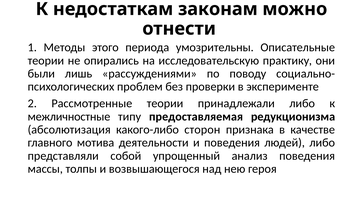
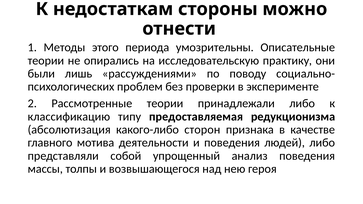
законам: законам -> стороны (218, 9)
межличностные: межличностные -> классификацию (69, 117)
